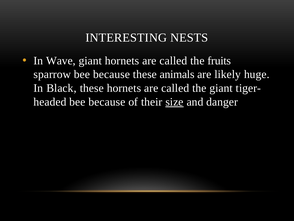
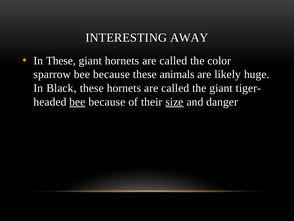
NESTS: NESTS -> AWAY (189, 38)
In Wave: Wave -> These (61, 61)
fruits: fruits -> color (219, 61)
bee underline: none -> present (77, 102)
